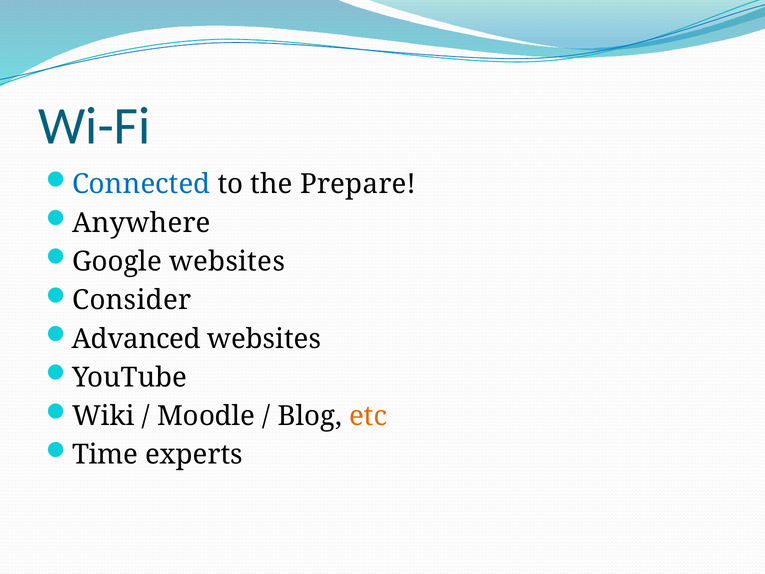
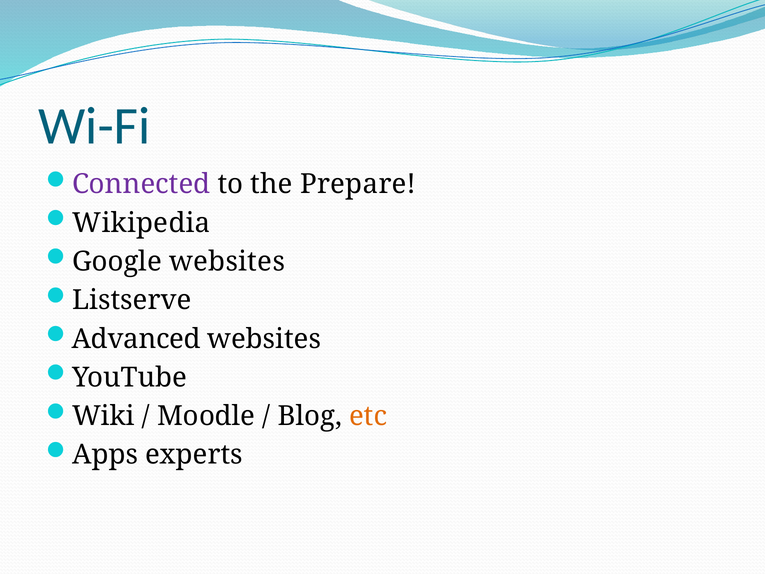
Connected colour: blue -> purple (141, 184)
Anywhere: Anywhere -> Wikipedia (141, 223)
Consider: Consider -> Listserve (132, 300)
Time: Time -> Apps (105, 455)
